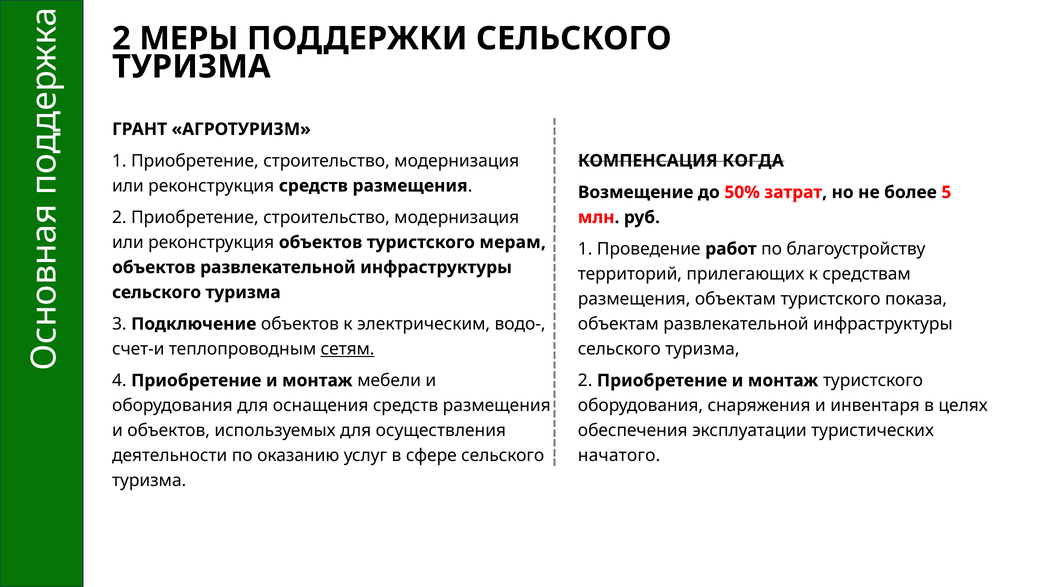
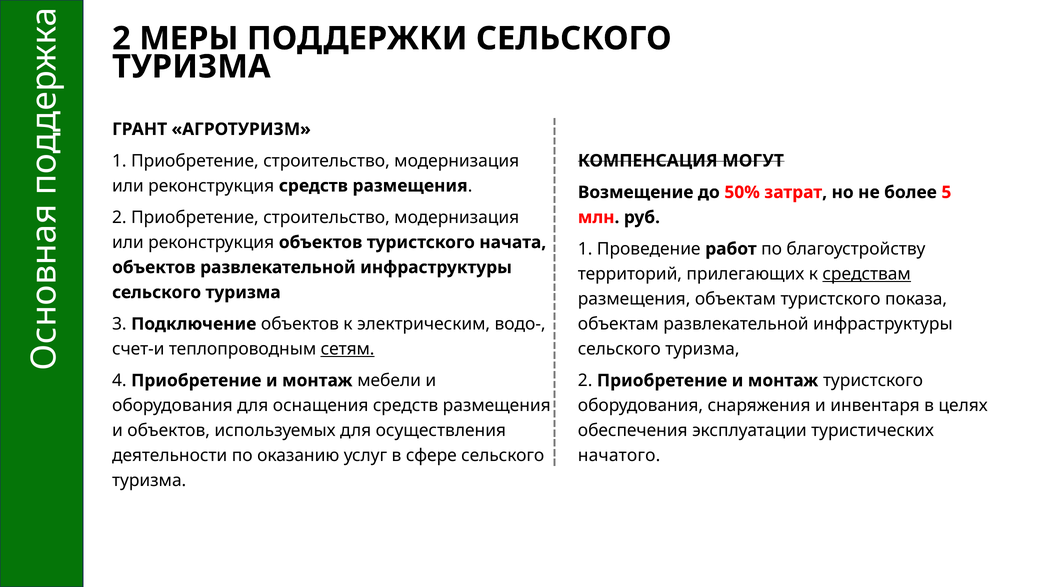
КОГДА: КОГДА -> МОГУТ (753, 161)
мерам: мерам -> начата (513, 242)
средствам underline: none -> present (867, 274)
